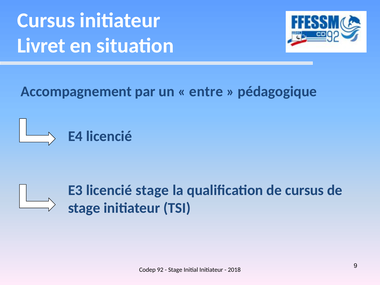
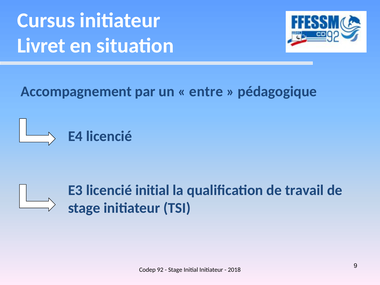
licencié stage: stage -> initial (152, 190)
de cursus: cursus -> travail (304, 190)
